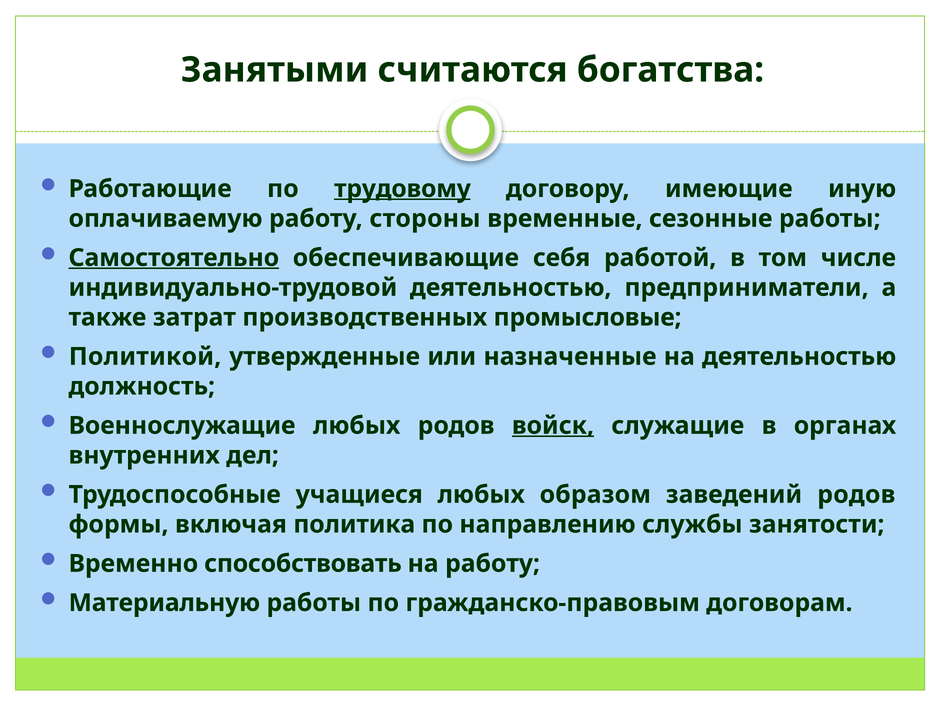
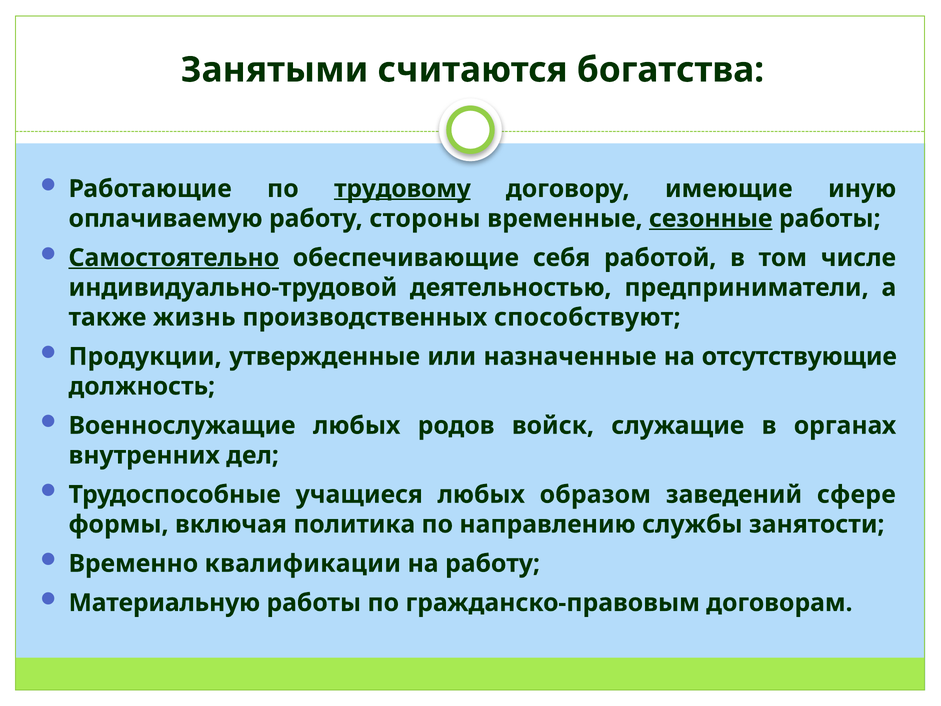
сезонные underline: none -> present (711, 219)
затрат: затрат -> жизнь (194, 317)
промысловые: промысловые -> способствуют (587, 317)
Политикой: Политикой -> Продукции (145, 356)
на деятельностью: деятельностью -> отсутствующие (799, 356)
войск underline: present -> none (553, 425)
заведений родов: родов -> сфере (856, 494)
способствовать: способствовать -> квалификации (303, 563)
